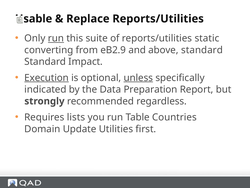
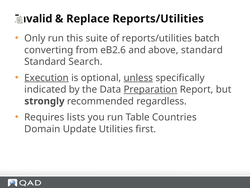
Usable: Usable -> Invalid (34, 19)
run underline: present -> none (56, 38)
static: static -> batch (207, 38)
eB2.9: eB2.9 -> eB2.6 (113, 50)
Impact: Impact -> Search (85, 62)
Preparation underline: none -> present (151, 89)
